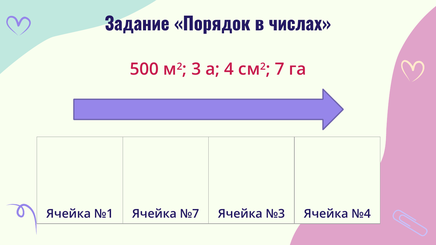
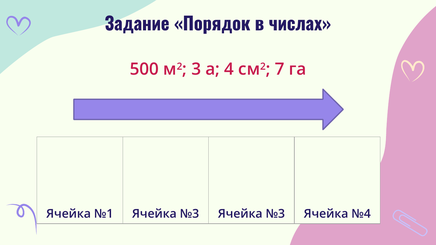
№1 Ячейка №7: №7 -> №3 (189, 214)
